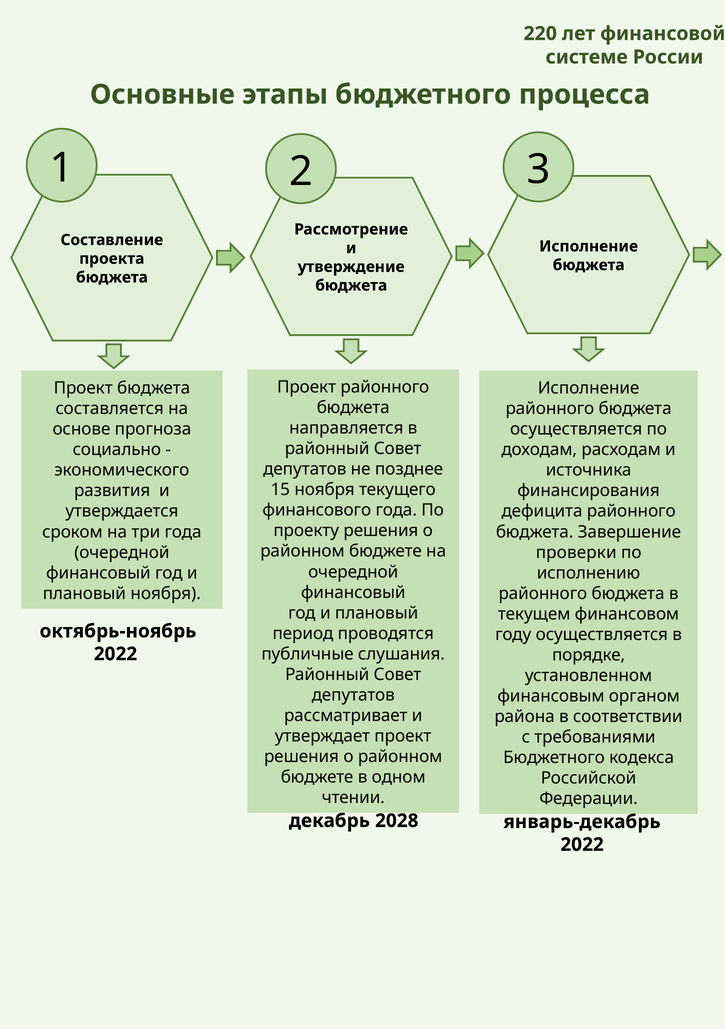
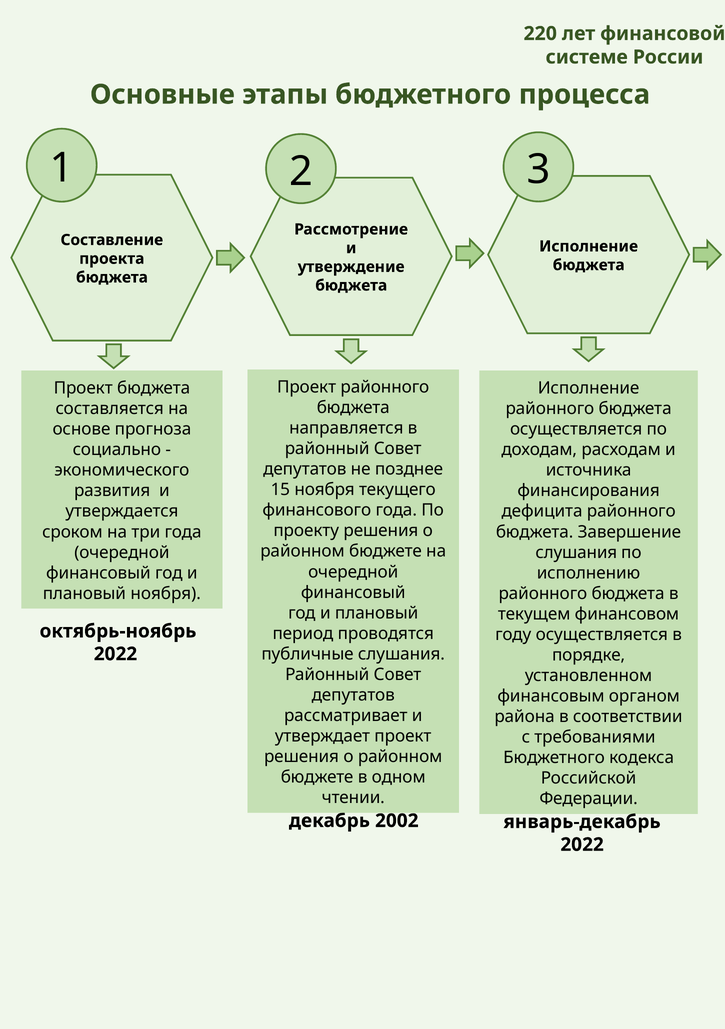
проверки: проверки -> слушания (576, 552)
2028: 2028 -> 2002 (397, 821)
